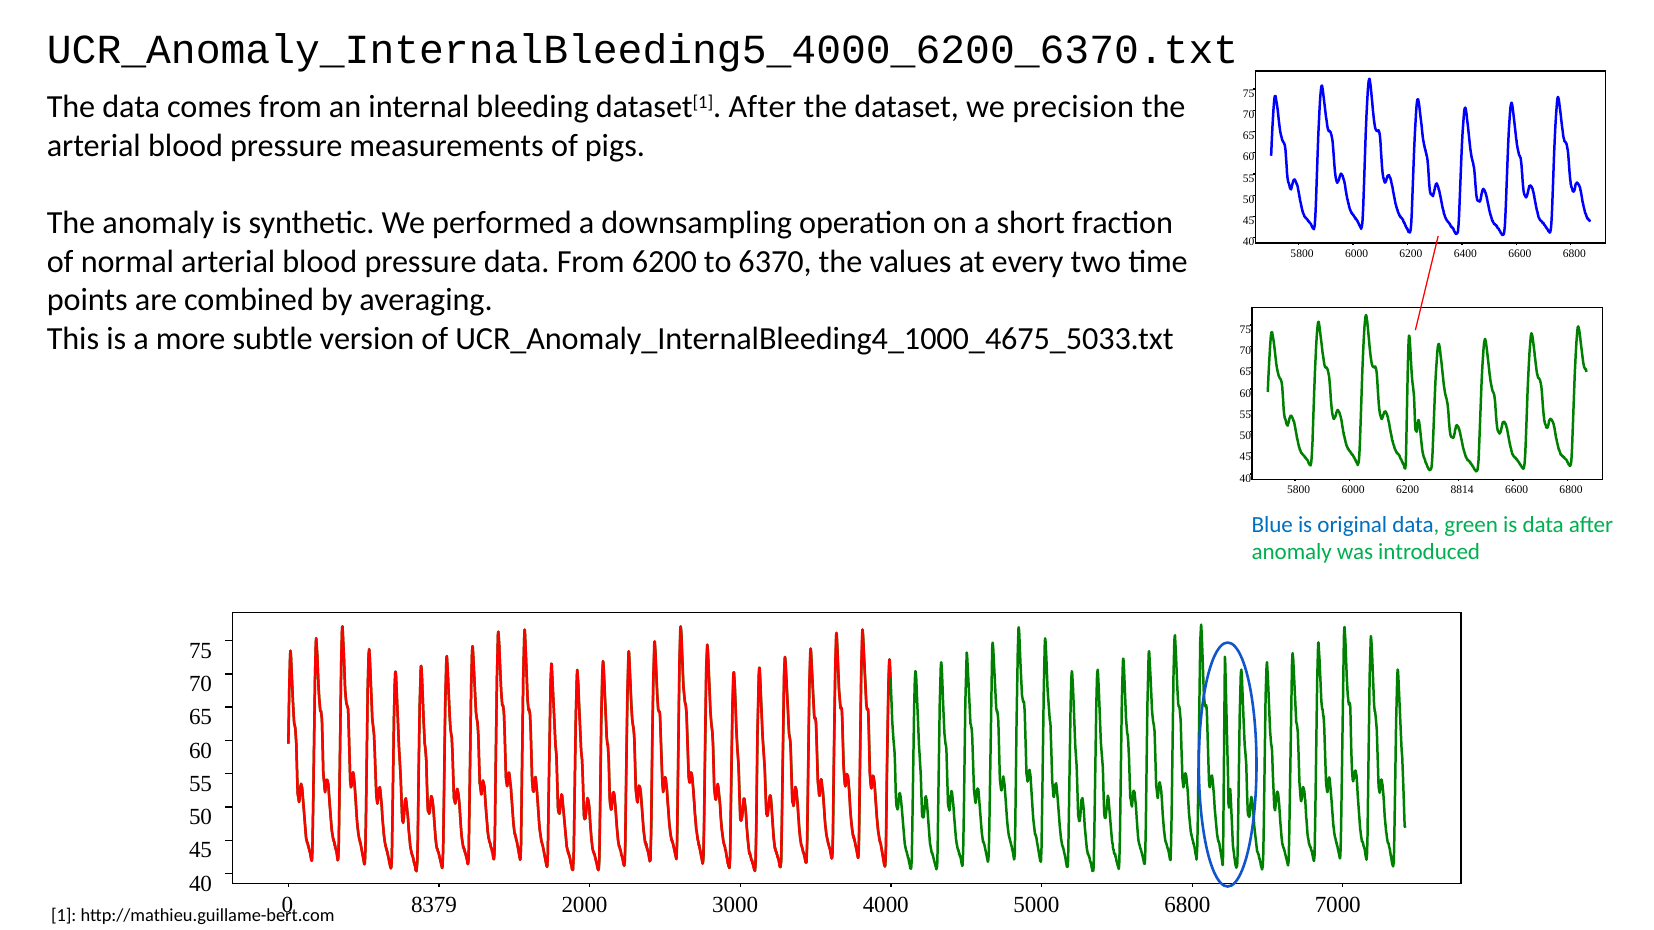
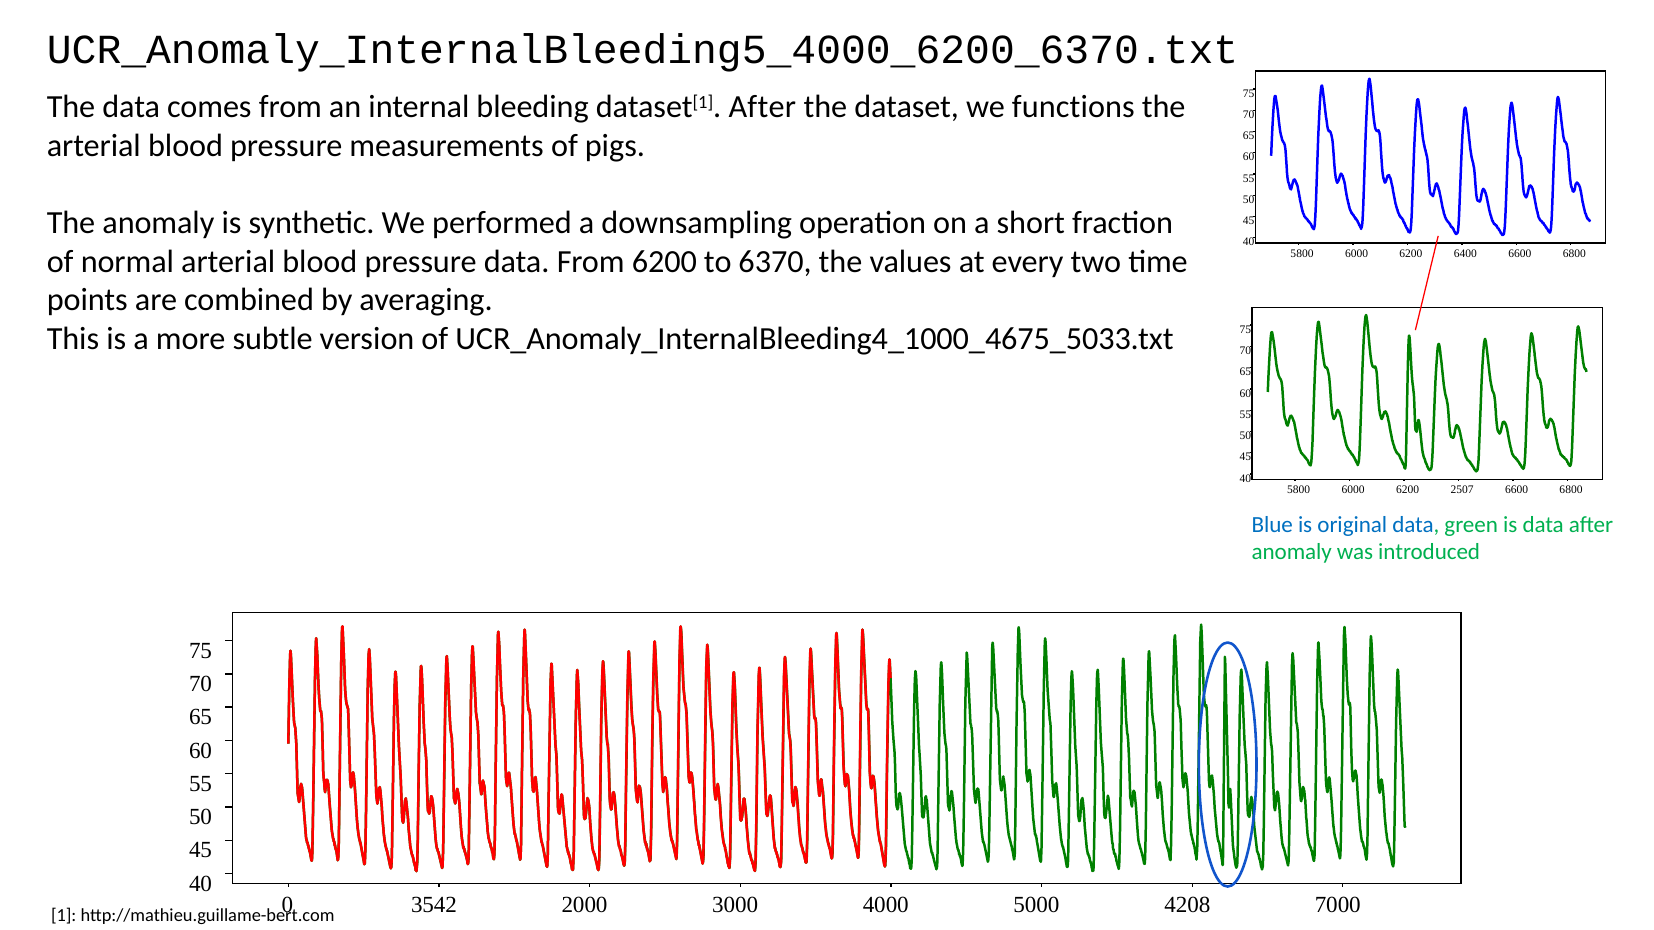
precision: precision -> functions (1073, 107)
8814: 8814 -> 2507 (1462, 490)
8379: 8379 -> 3542 (434, 905)
5000 6800: 6800 -> 4208 (1187, 905)
